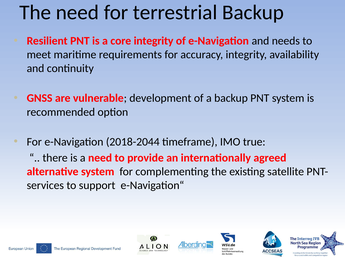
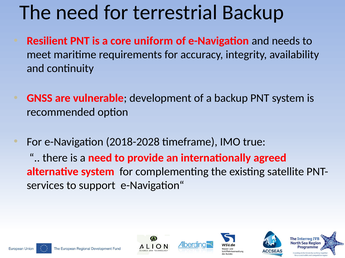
core integrity: integrity -> uniform (153, 41)
2018-2044: 2018-2044 -> 2018-2028 (133, 142)
